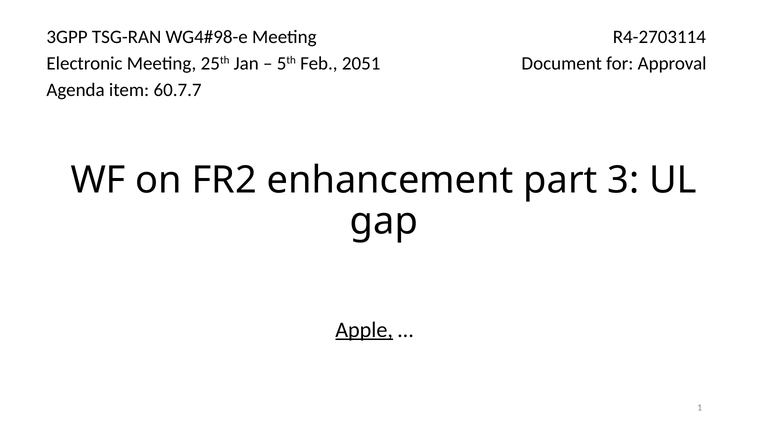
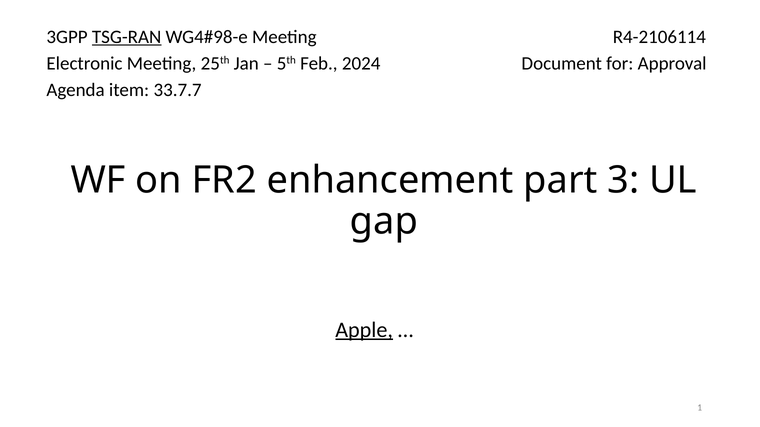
TSG-RAN underline: none -> present (127, 37)
R4-2703114: R4-2703114 -> R4-2106114 (659, 37)
2051: 2051 -> 2024 (361, 63)
60.7.7: 60.7.7 -> 33.7.7 (178, 90)
